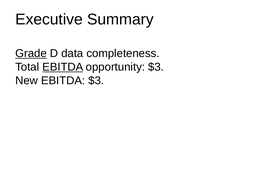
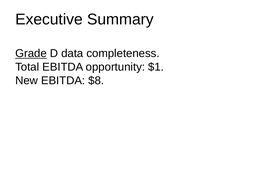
EBITDA underline: present -> none (63, 67)
opportunity $3: $3 -> $1 (156, 67)
EBITDA $3: $3 -> $8 (96, 81)
